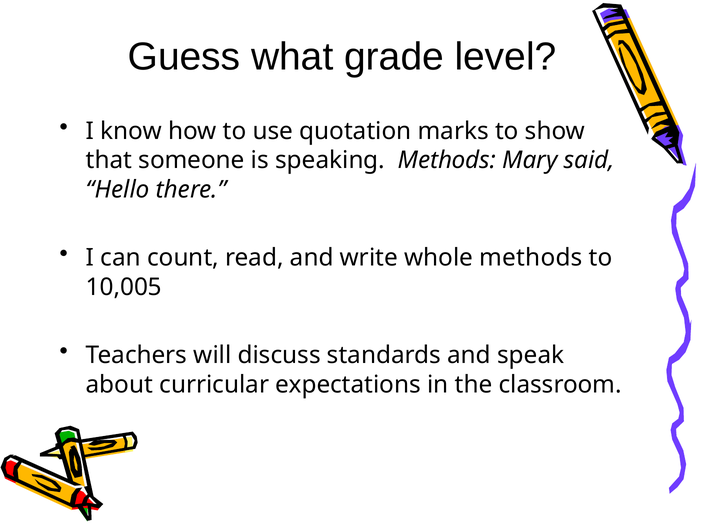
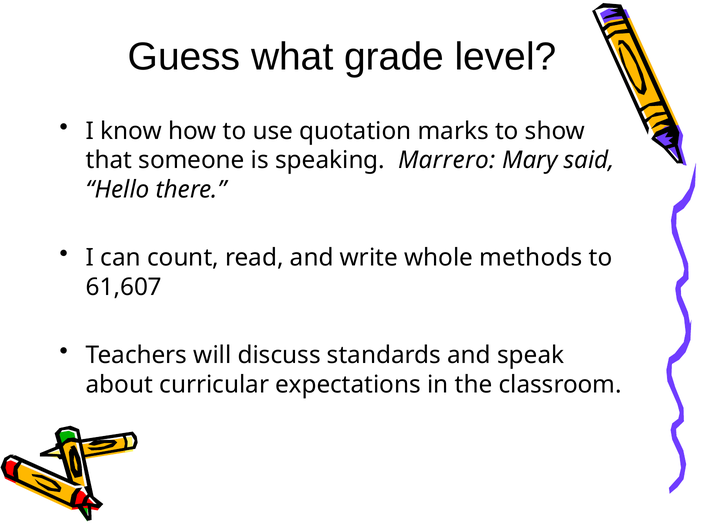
speaking Methods: Methods -> Marrero (447, 160)
10,005: 10,005 -> 61,607 (124, 287)
